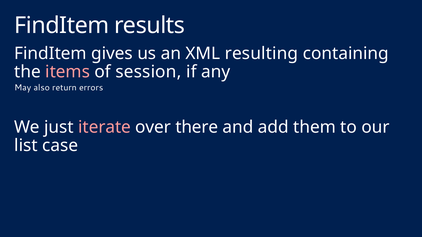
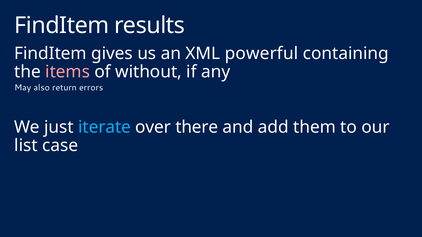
resulting: resulting -> powerful (262, 53)
session: session -> without (149, 72)
iterate colour: pink -> light blue (105, 127)
